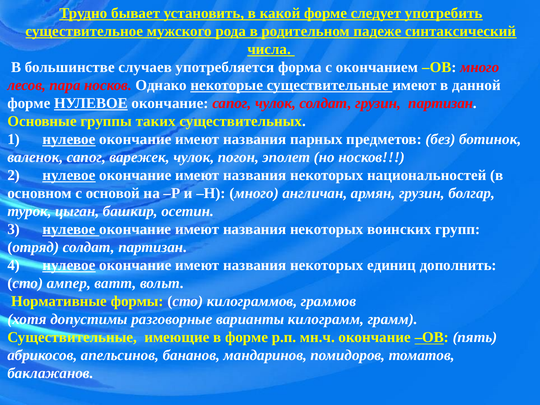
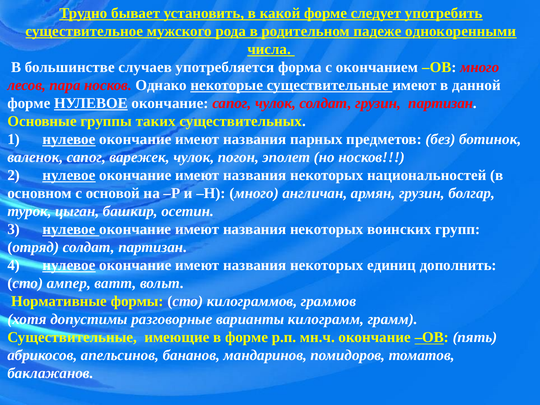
синтаксический: синтаксический -> однокоренными (461, 31)
